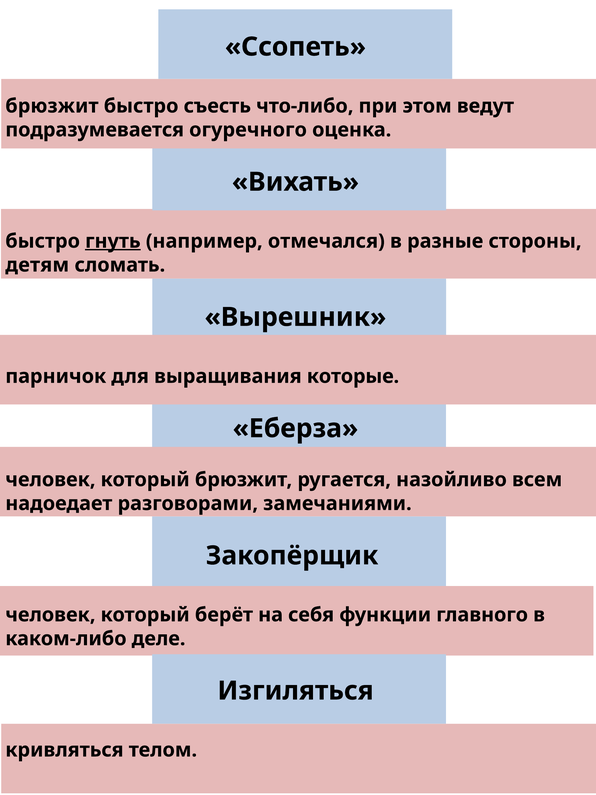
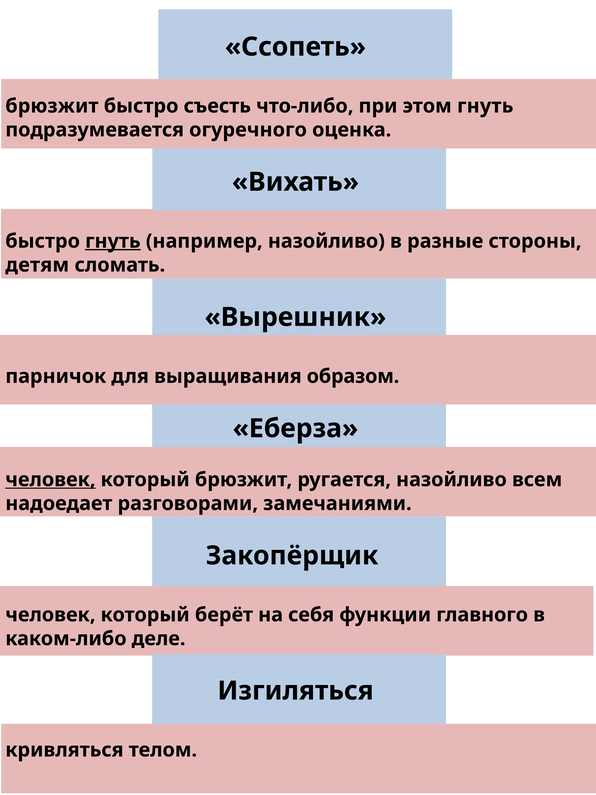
этом ведут: ведут -> гнуть (485, 106)
например отмечался: отмечался -> назойливо (326, 241)
которые: которые -> образом (353, 376)
человек underline: none -> present (50, 479)
